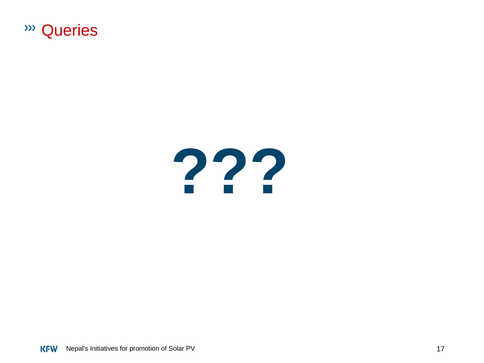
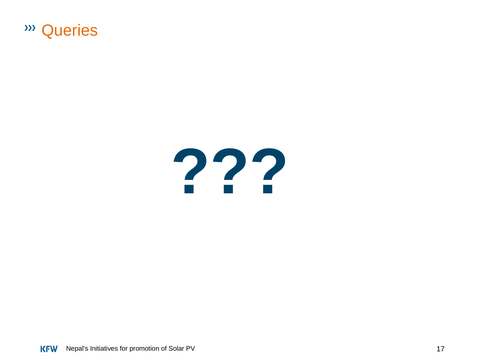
Queries colour: red -> orange (70, 31)
